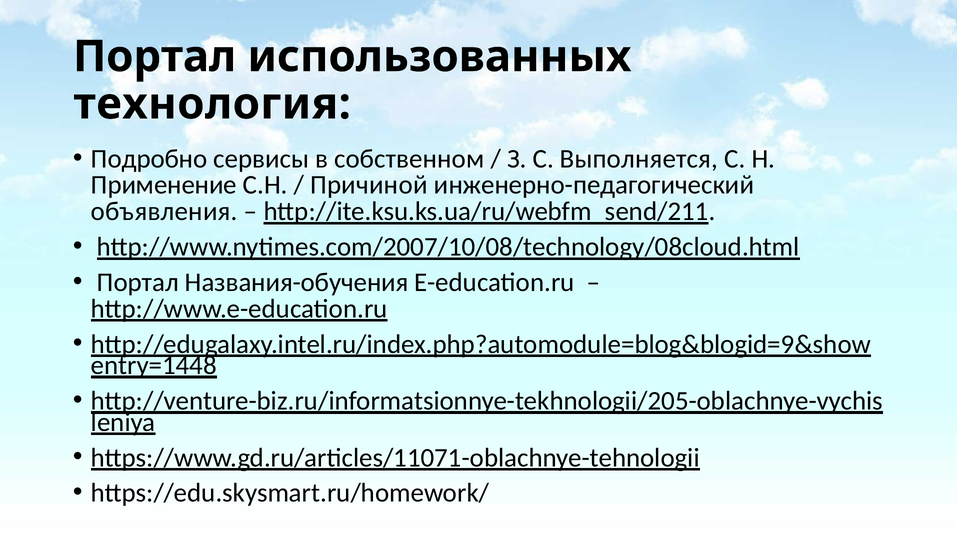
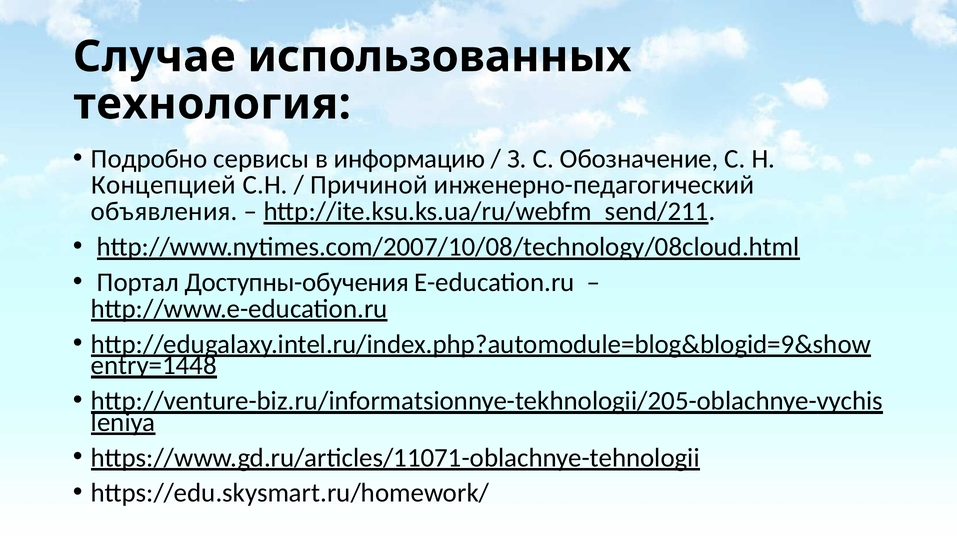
Портал: Портал -> Случае (154, 57)
собственном: собственном -> информацию (409, 159)
Выполняется: Выполняется -> Обозначение (639, 159)
Применение: Применение -> Концепцией (164, 185)
Названия-обучения: Названия-обучения -> Доступны-обучения (297, 282)
